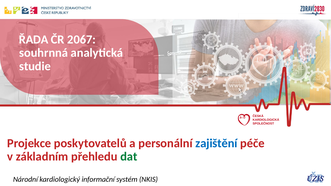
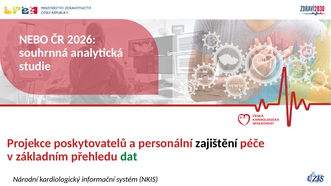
ŘADA: ŘADA -> NEBO (34, 40)
2067: 2067 -> 2026 (81, 40)
zajištění colour: blue -> black (216, 143)
